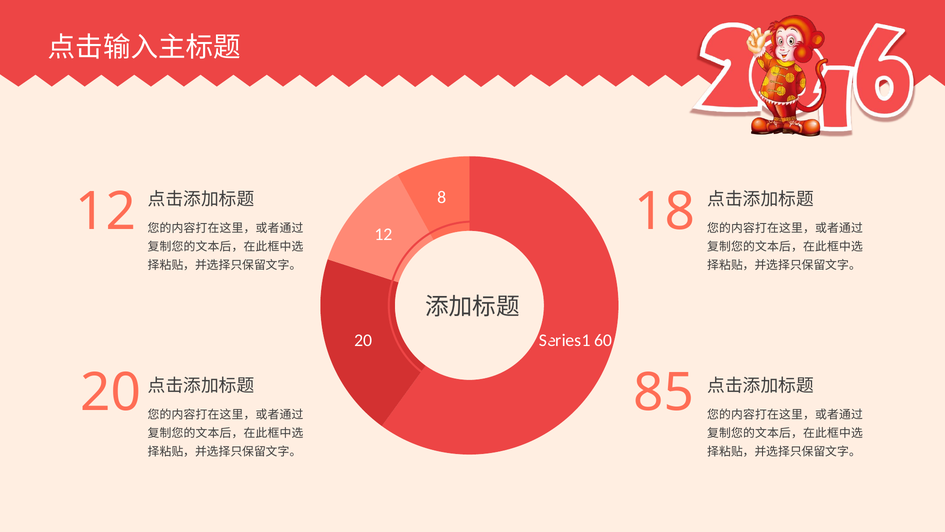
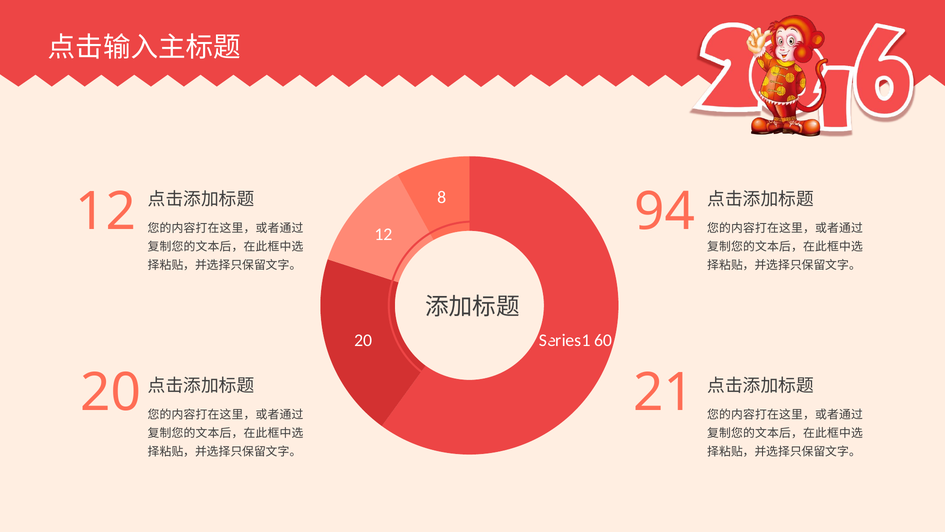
18: 18 -> 94 (665, 211)
85: 85 -> 21 (664, 392)
